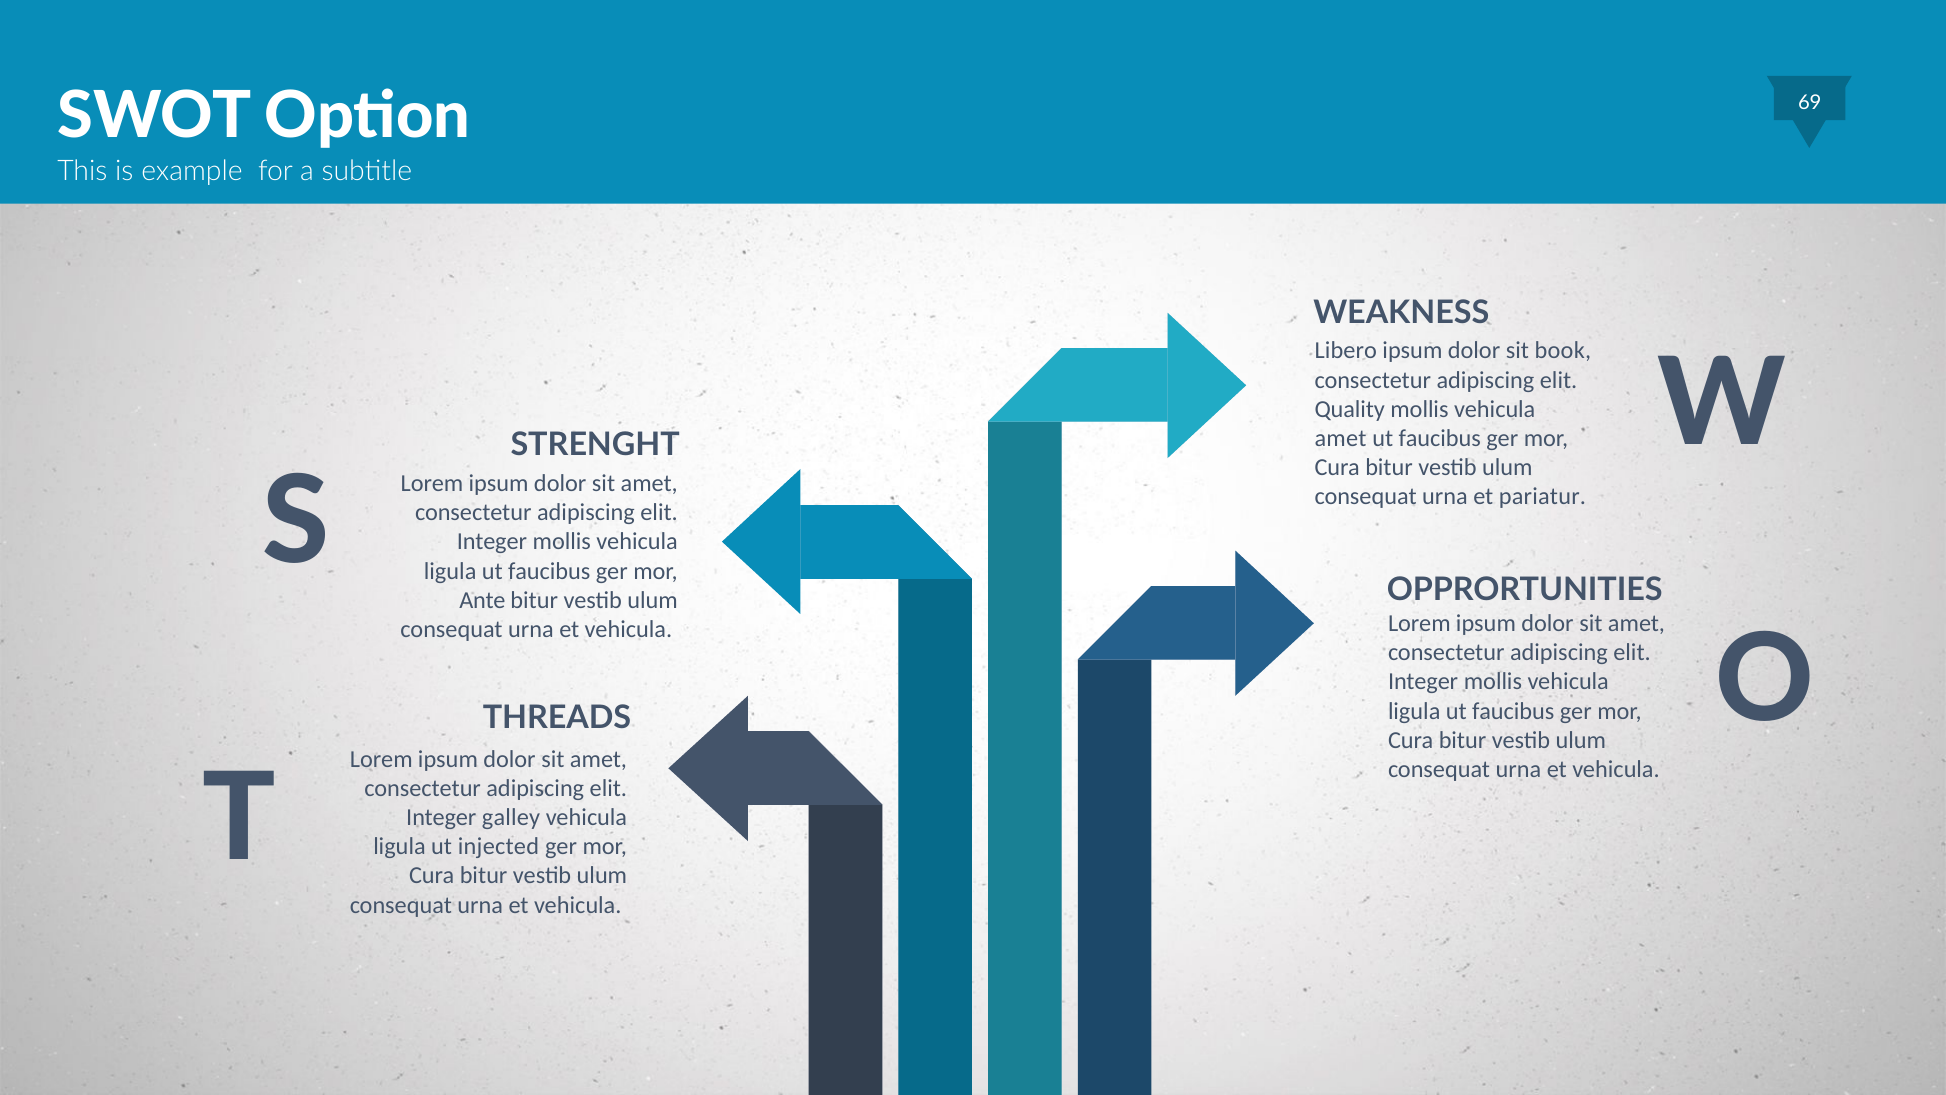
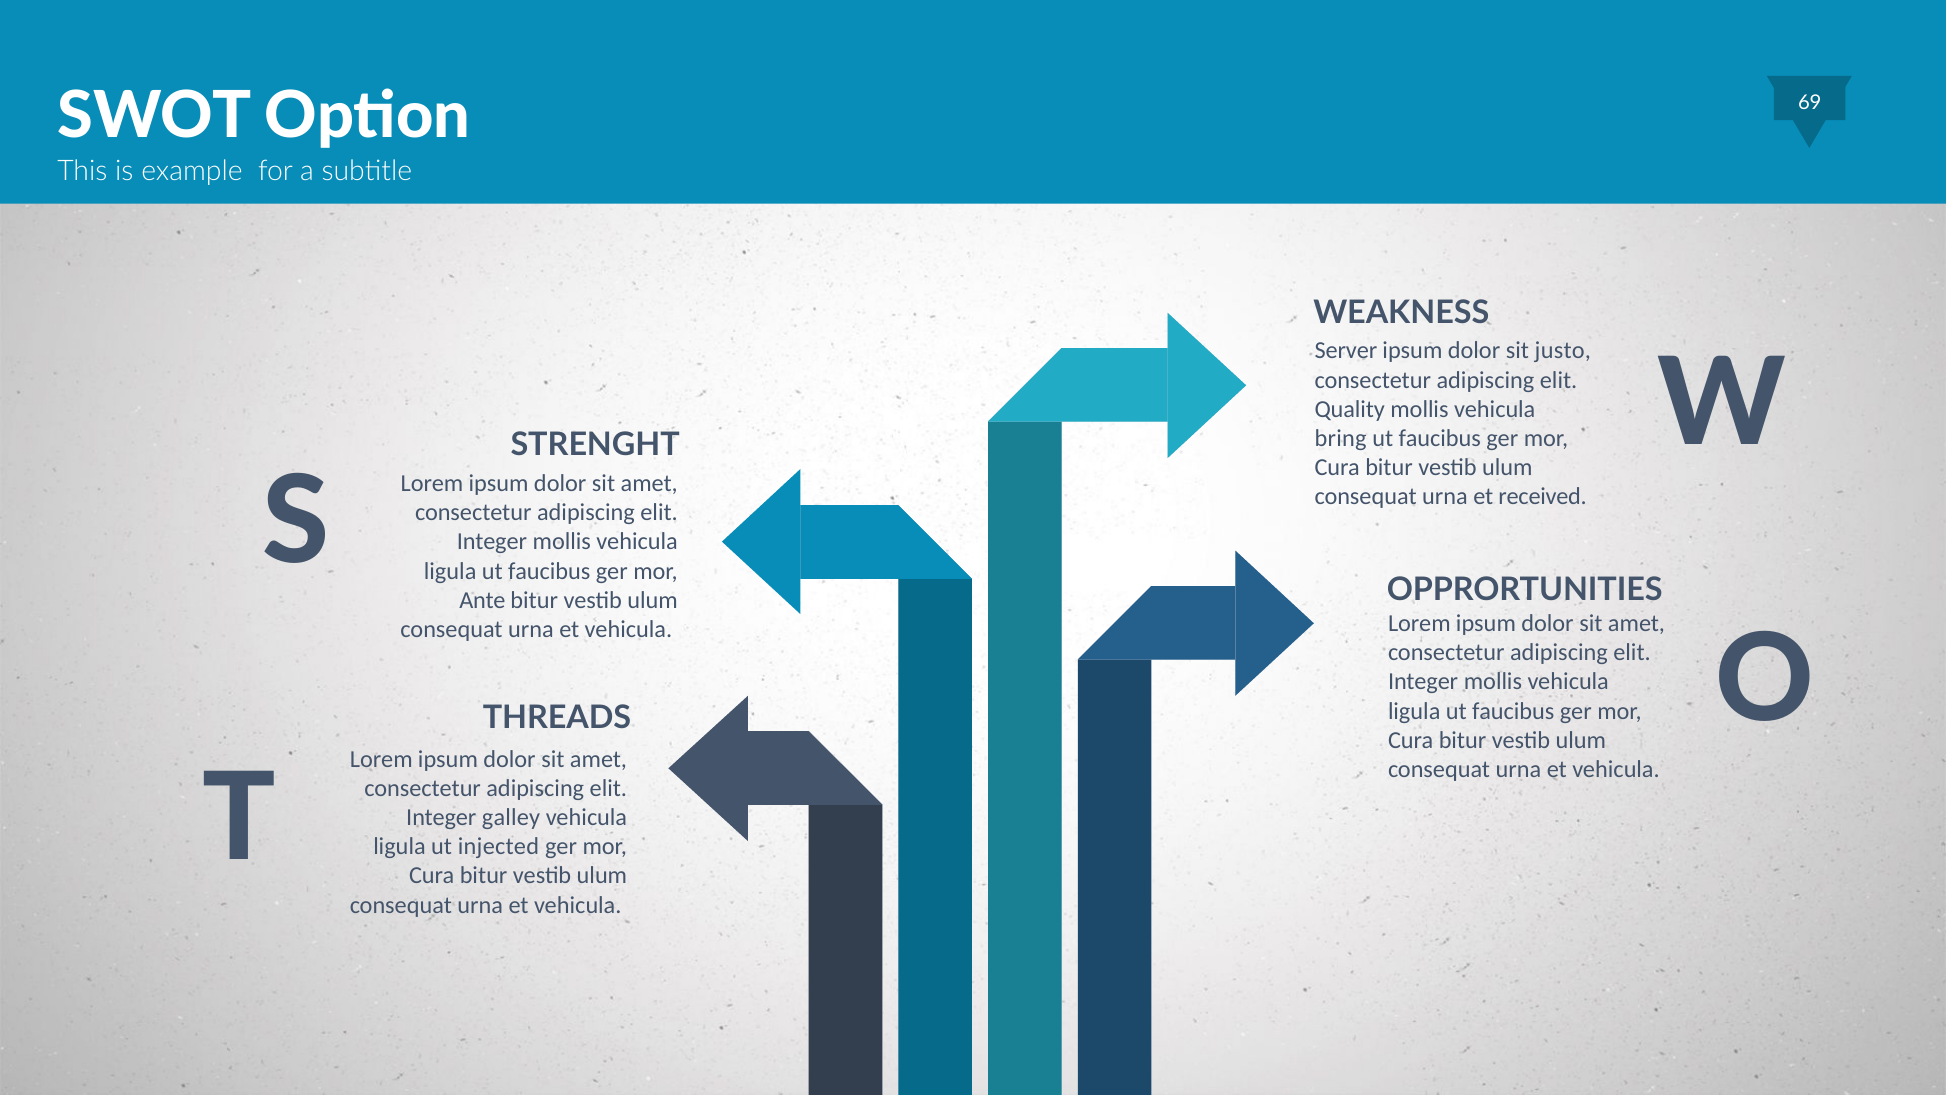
Libero: Libero -> Server (1346, 351)
book: book -> justo (1563, 351)
amet: amet -> bring (1341, 438)
pariatur: pariatur -> received (1543, 497)
